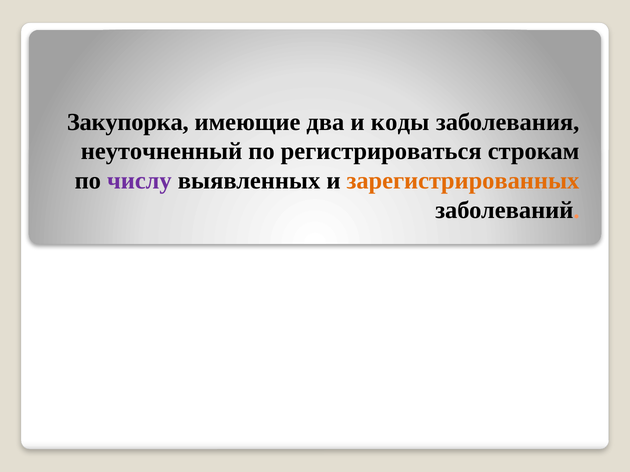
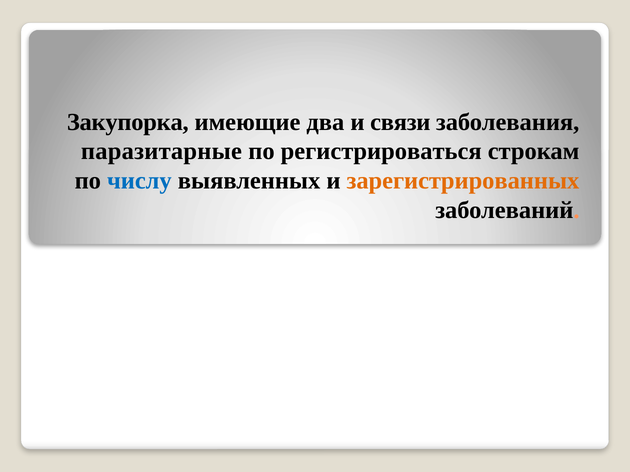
коды: коды -> связи (400, 122)
неуточненный: неуточненный -> паразитарные (161, 152)
числу colour: purple -> blue (139, 181)
